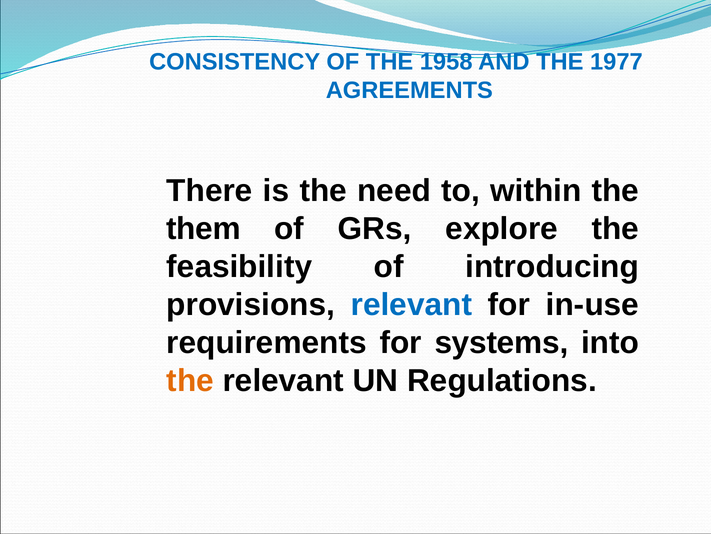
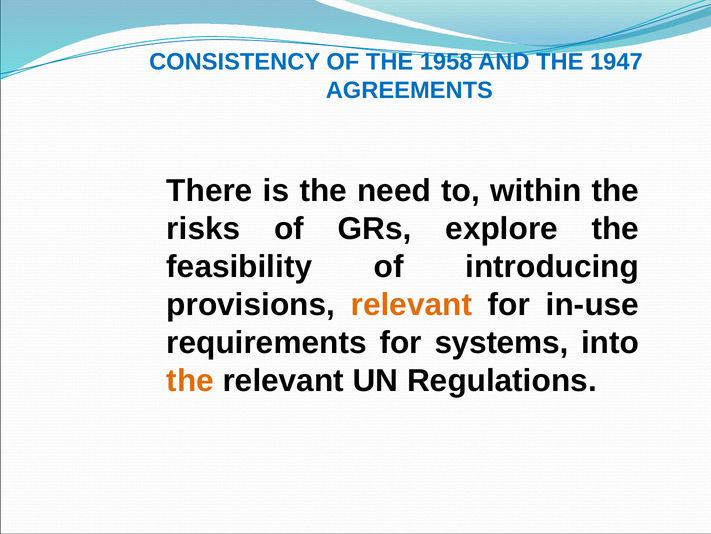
1977: 1977 -> 1947 (616, 62)
them: them -> risks (203, 228)
relevant colour: blue -> orange (411, 304)
